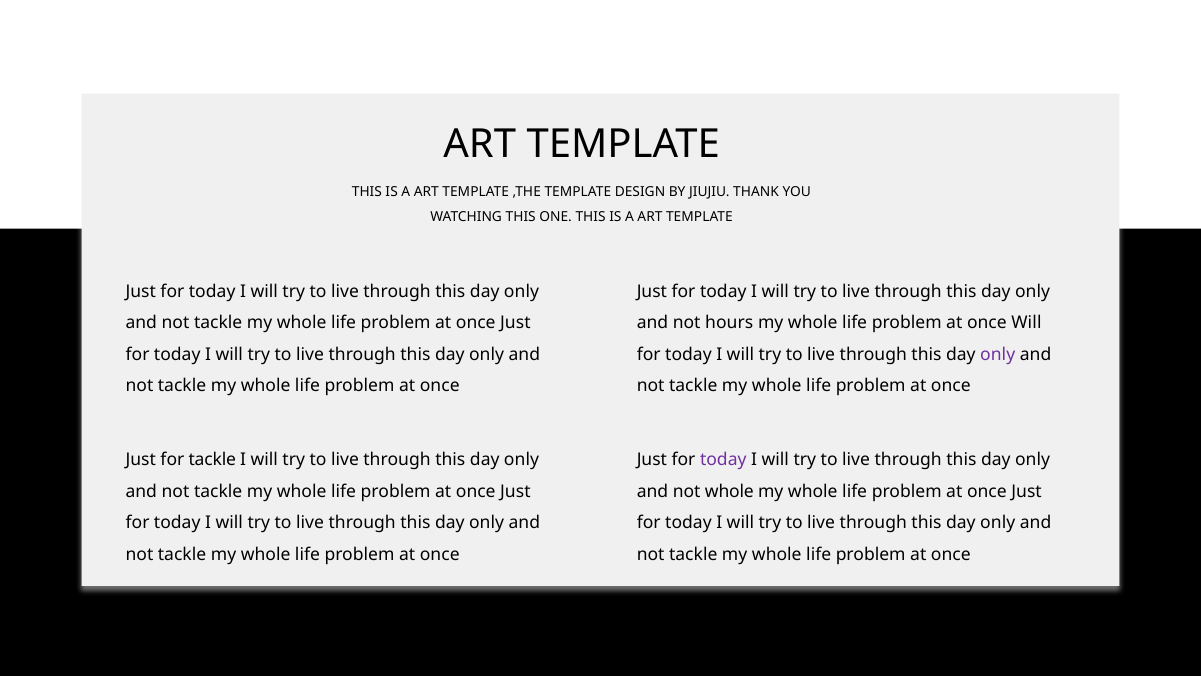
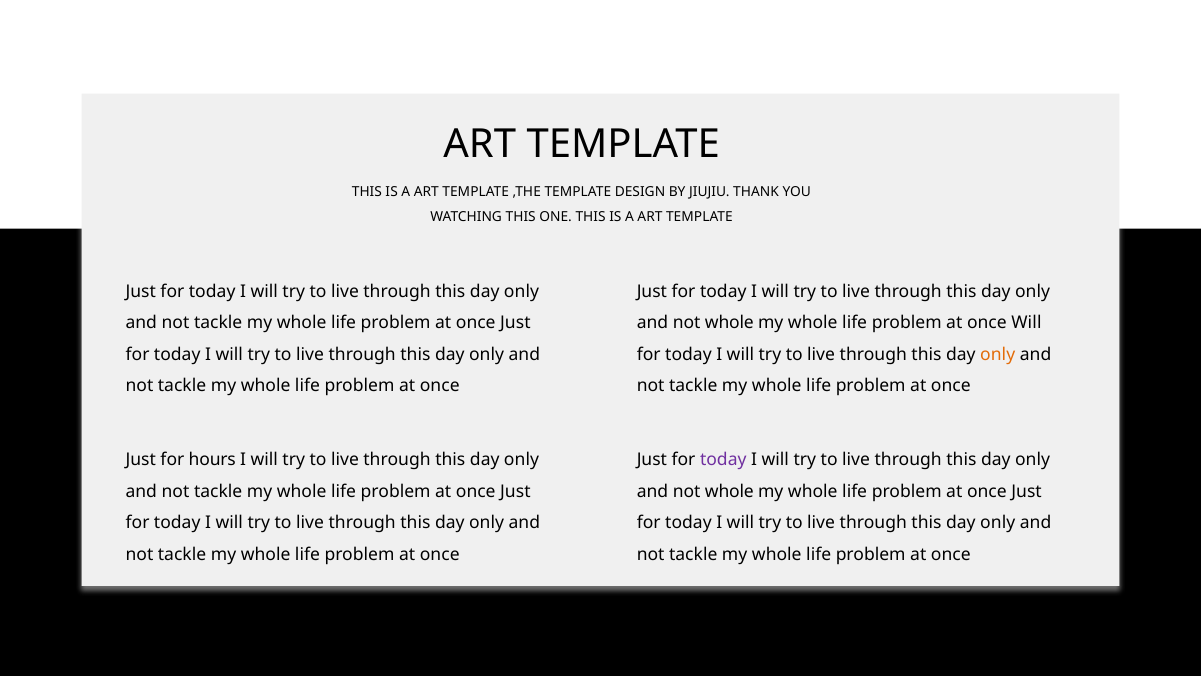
hours: hours -> whole (729, 323)
only colour: purple -> orange (998, 354)
for tackle: tackle -> hours (212, 460)
